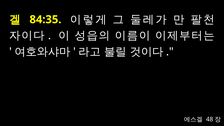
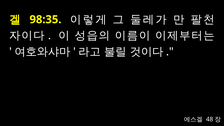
84:35: 84:35 -> 98:35 (45, 20)
